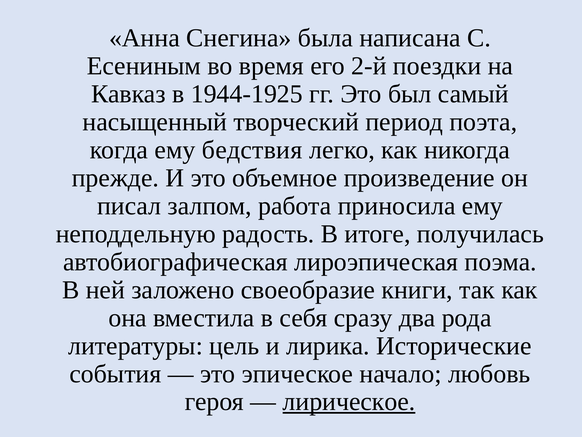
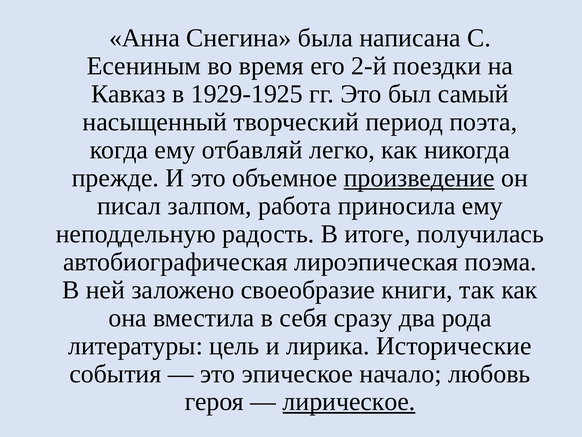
1944-1925: 1944-1925 -> 1929-1925 (247, 94)
бедствия: бедствия -> отбавляй (252, 150)
произведение underline: none -> present (419, 178)
